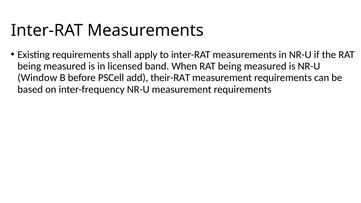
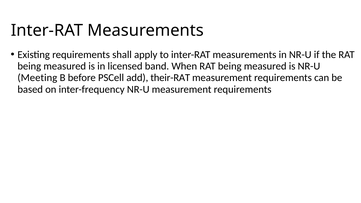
Window: Window -> Meeting (37, 78)
